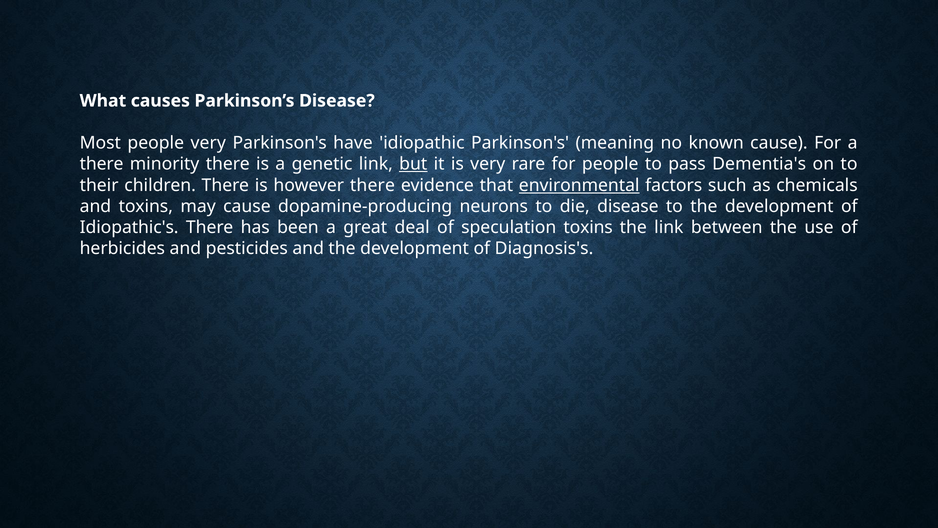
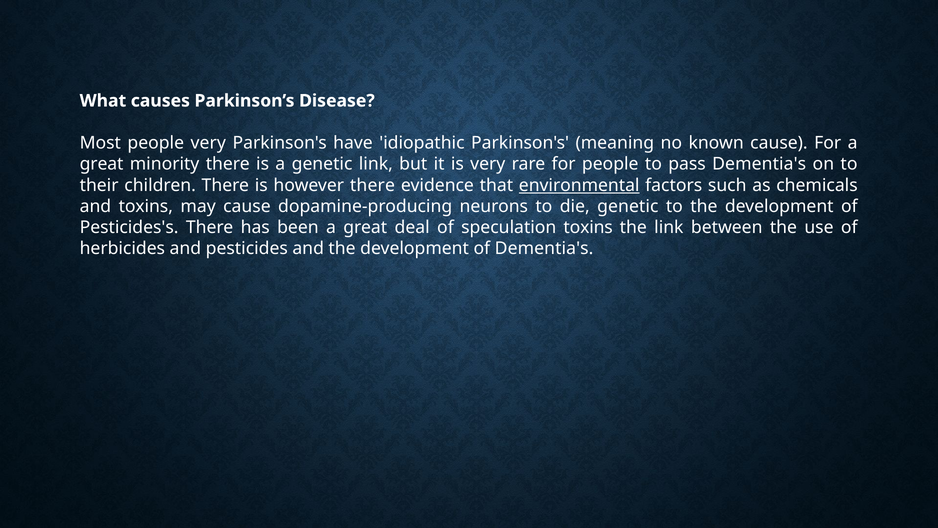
there: there -> great (102, 164)
but underline: present -> none (413, 164)
die disease: disease -> genetic (628, 206)
Idiopathic's: Idiopathic's -> Pesticides's (129, 227)
of Diagnosis's: Diagnosis's -> Dementia's (544, 248)
